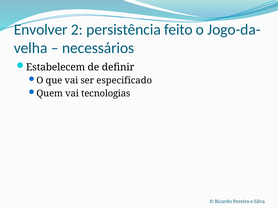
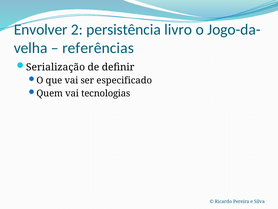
feito: feito -> livro (178, 29)
necessários: necessários -> referências (98, 48)
Estabelecem: Estabelecem -> Serialização (56, 67)
